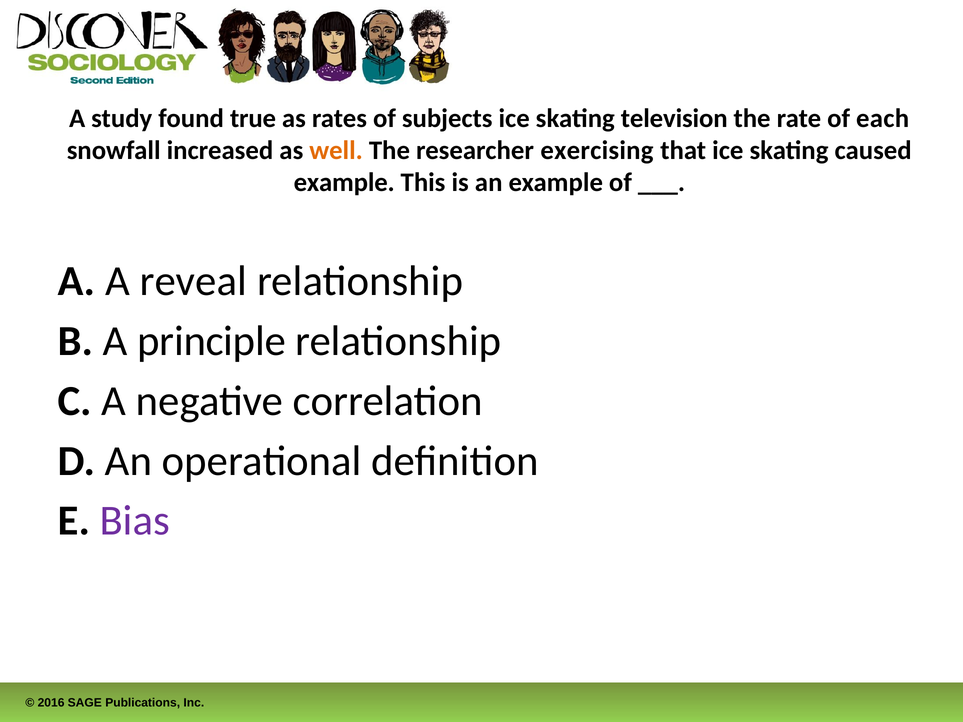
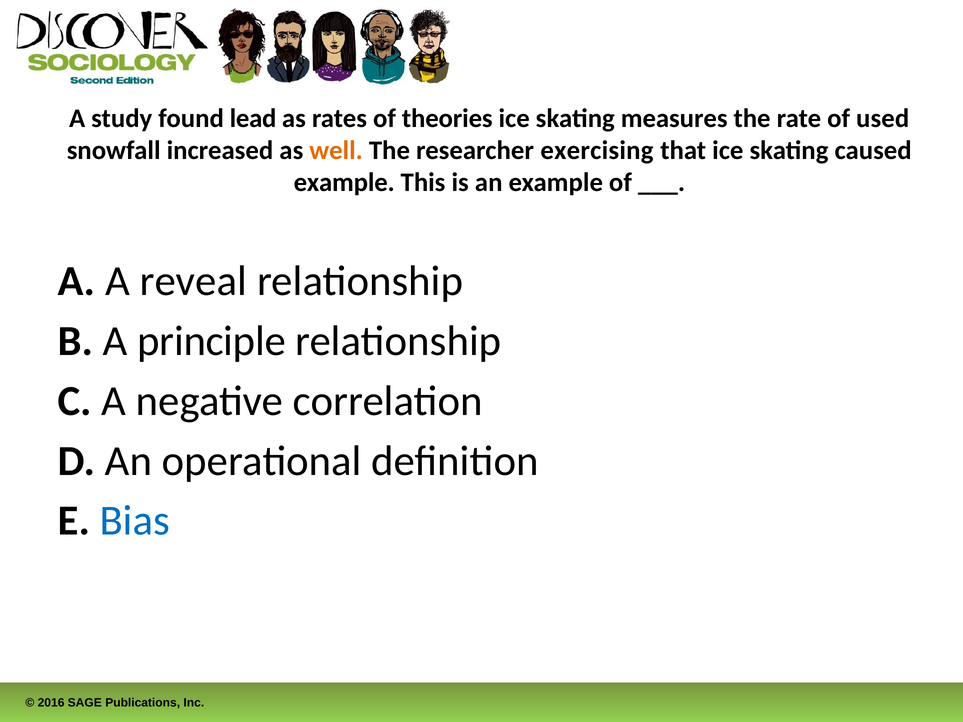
true: true -> lead (253, 118)
subjects: subjects -> theories (447, 118)
television: television -> measures (674, 118)
each: each -> used (883, 118)
Bias colour: purple -> blue (135, 521)
